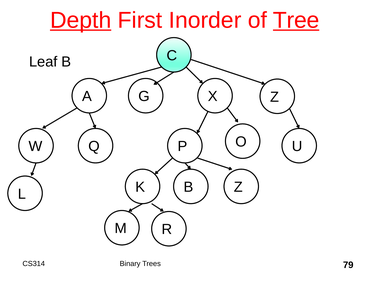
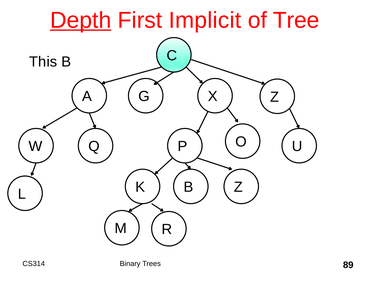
Inorder: Inorder -> Implicit (205, 20)
Tree underline: present -> none (296, 20)
Leaf: Leaf -> This (43, 62)
79: 79 -> 89 (348, 265)
